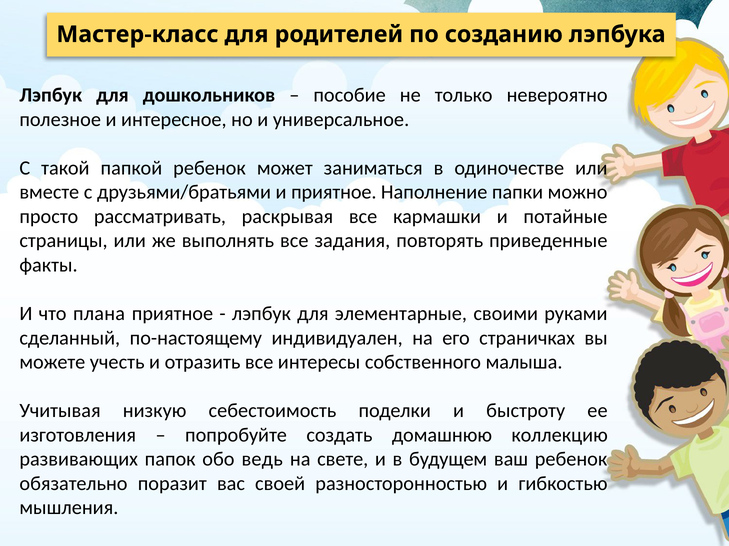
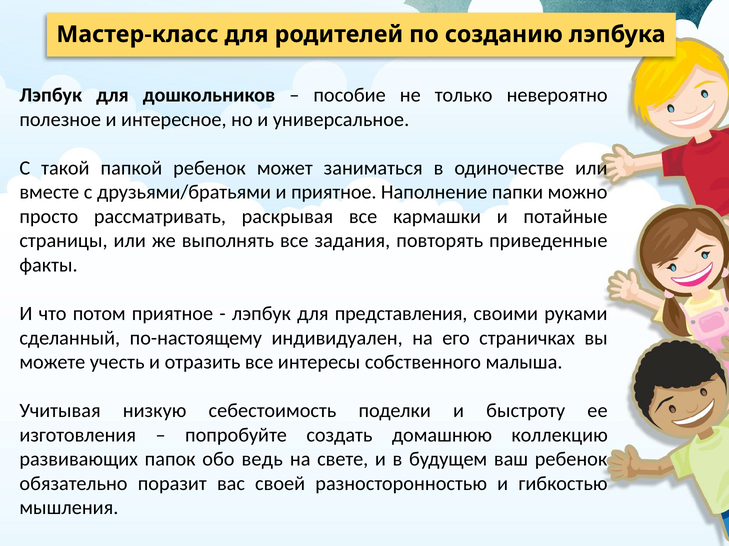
плана: плана -> потом (99, 314)
элементарные: элементарные -> представления (401, 314)
